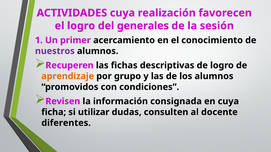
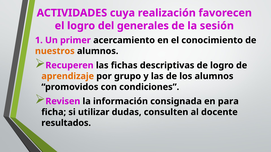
nuestros colour: purple -> orange (55, 51)
en cuya: cuya -> para (228, 102)
diferentes: diferentes -> resultados (66, 123)
